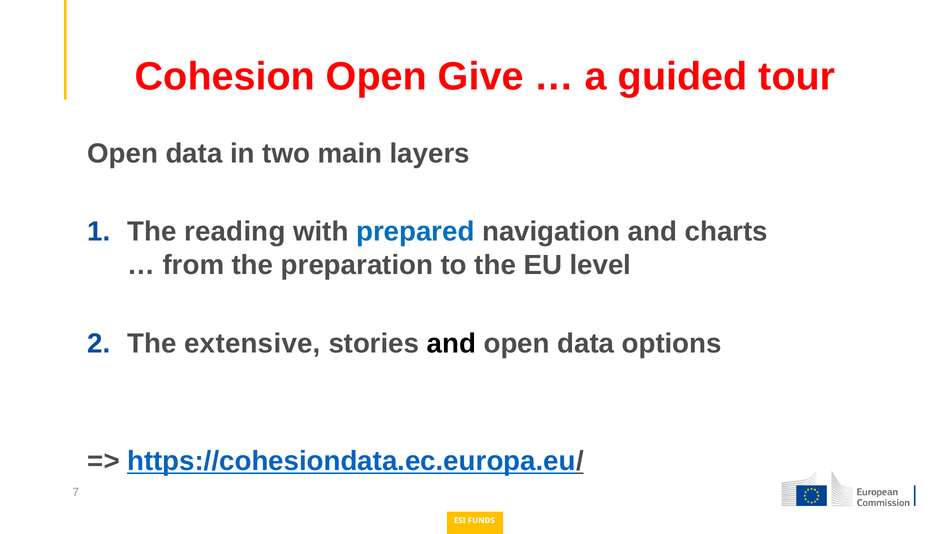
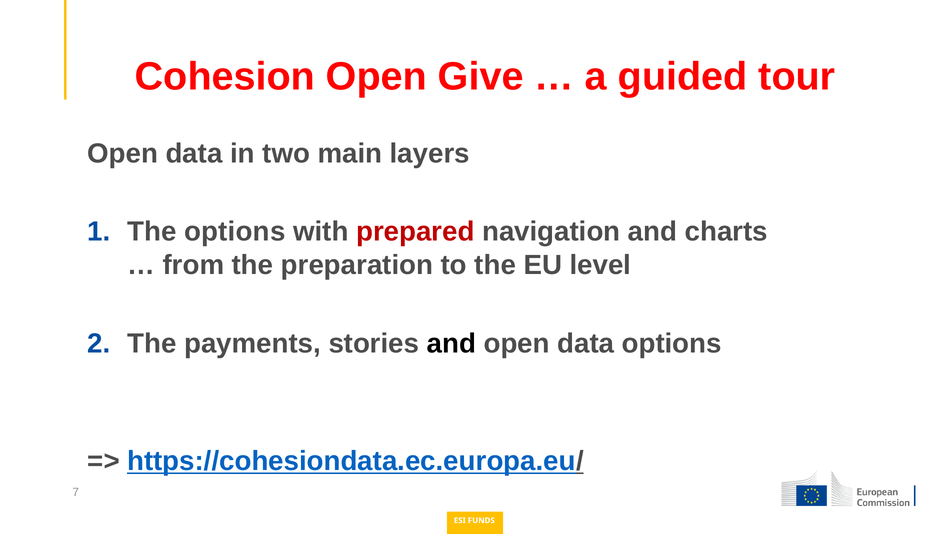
The reading: reading -> options (235, 232)
prepared colour: blue -> red (415, 232)
extensive: extensive -> payments (253, 344)
